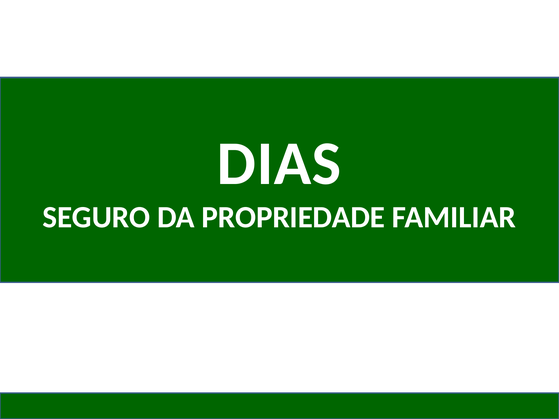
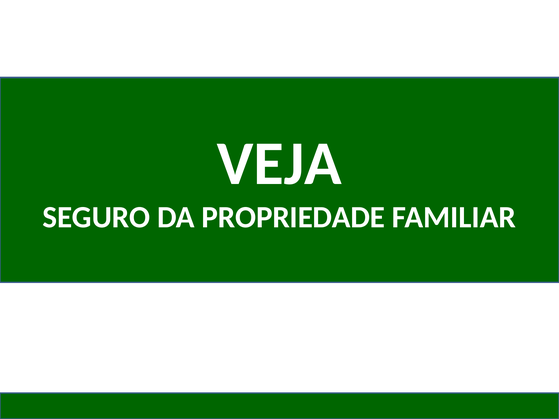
DIAS: DIAS -> VEJA (279, 164)
